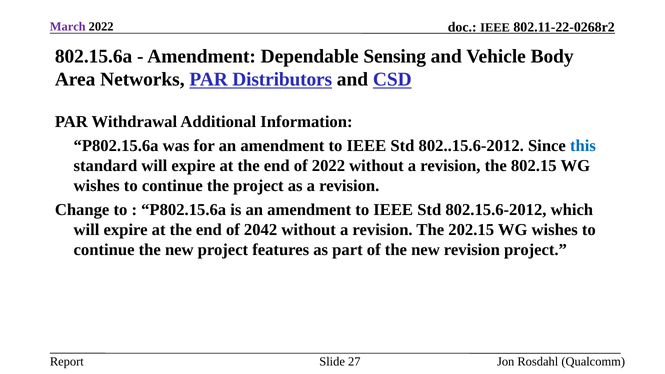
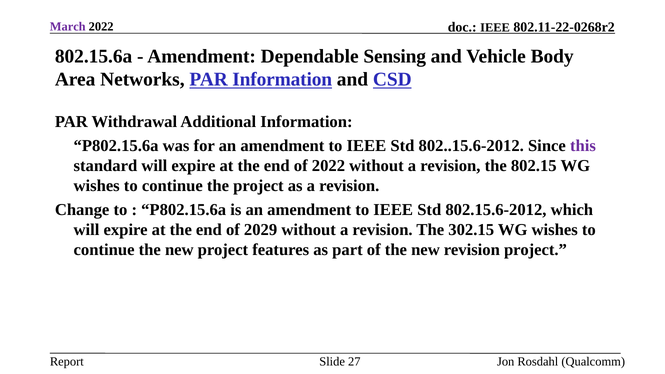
PAR Distributors: Distributors -> Information (282, 79)
this colour: blue -> purple (583, 146)
2042: 2042 -> 2029 (261, 230)
202.15: 202.15 -> 302.15 (471, 230)
